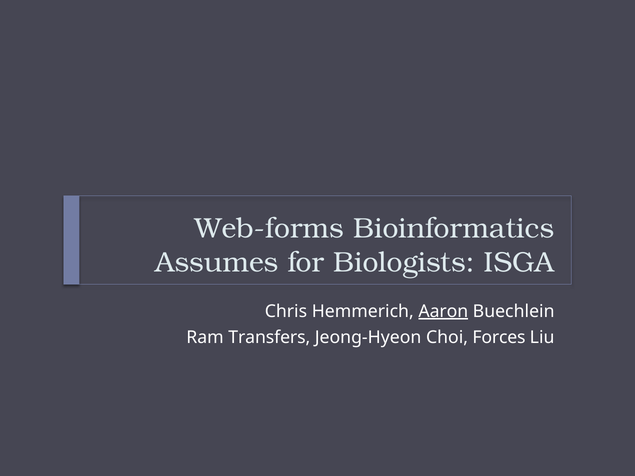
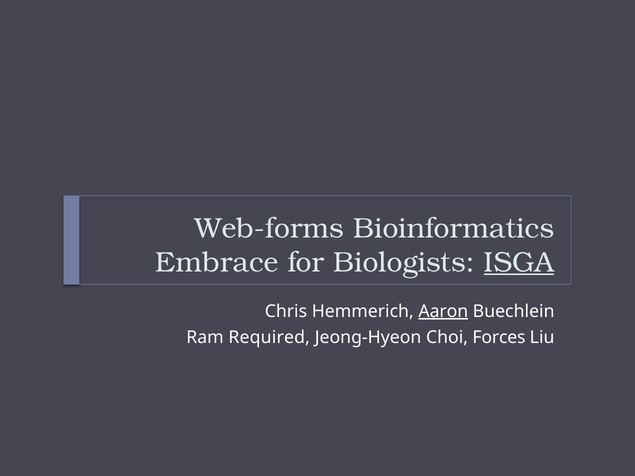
Assumes: Assumes -> Embrace (217, 262)
ISGA underline: none -> present (519, 262)
Transfers: Transfers -> Required (269, 338)
